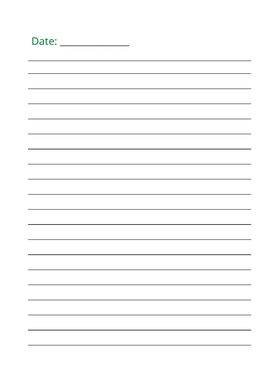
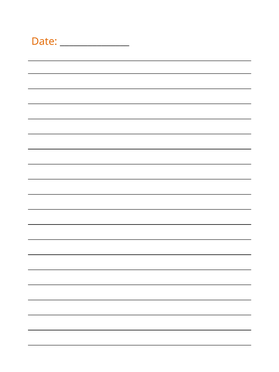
Date colour: green -> orange (44, 42)
